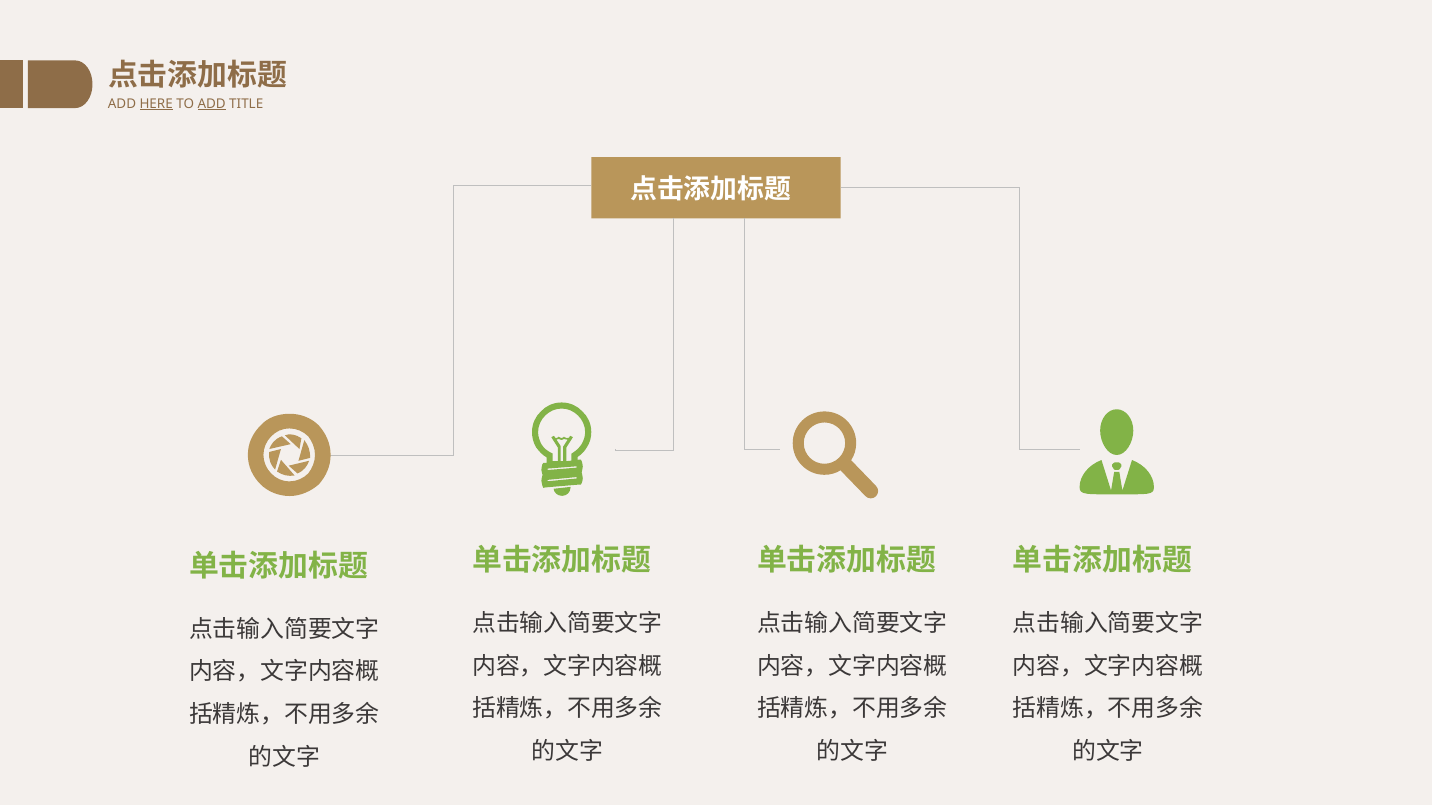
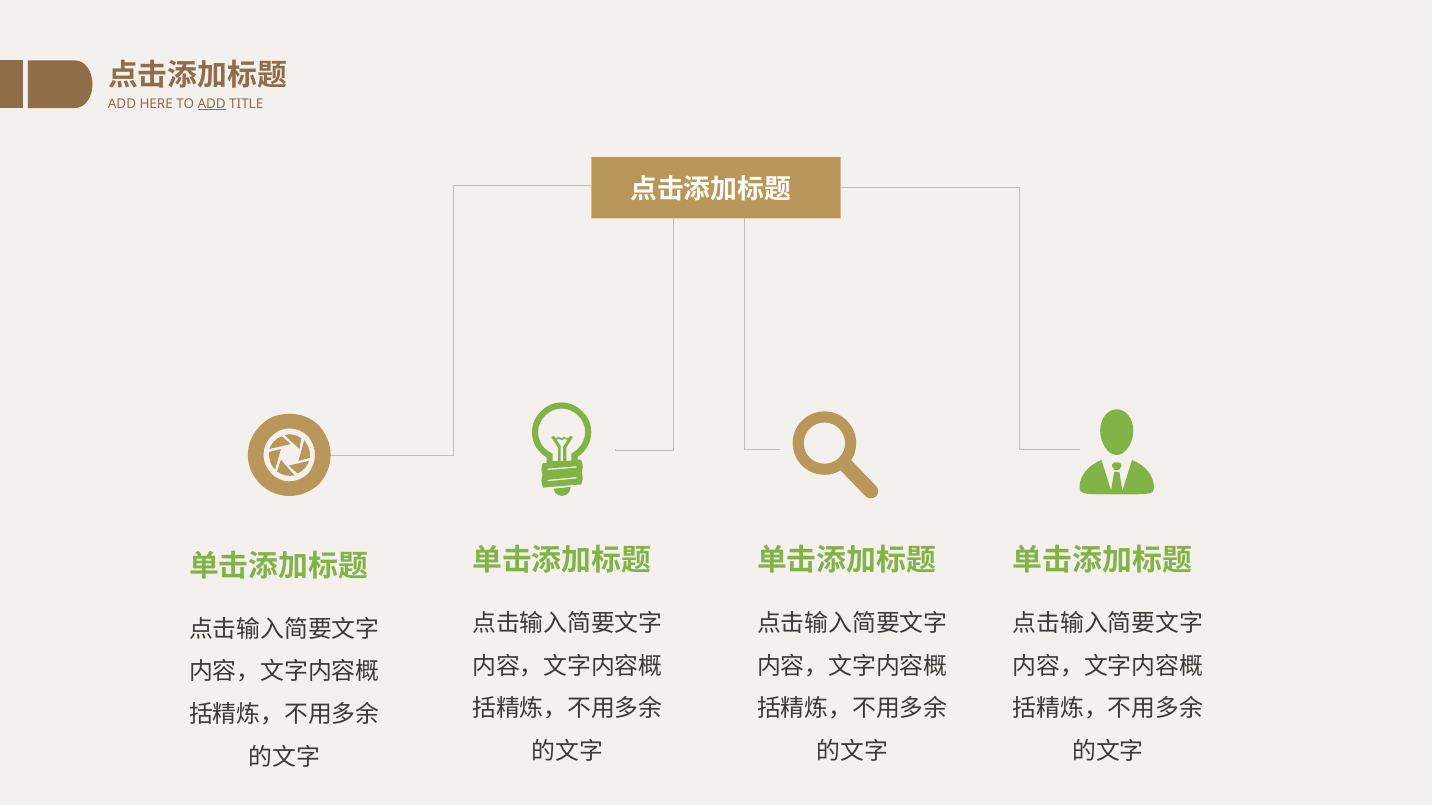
HERE underline: present -> none (156, 104)
